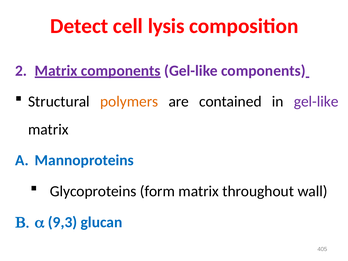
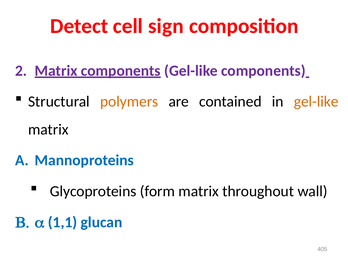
lysis: lysis -> sign (166, 26)
gel-like colour: purple -> orange (316, 102)
9,3: 9,3 -> 1,1 (63, 222)
